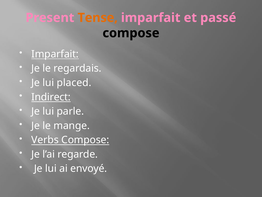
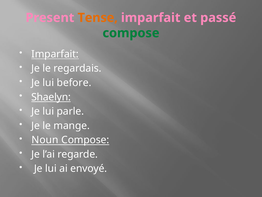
compose colour: black -> green (131, 33)
placed: placed -> before (74, 83)
Indirect: Indirect -> Shaelyn (51, 97)
Verbs: Verbs -> Noun (45, 140)
